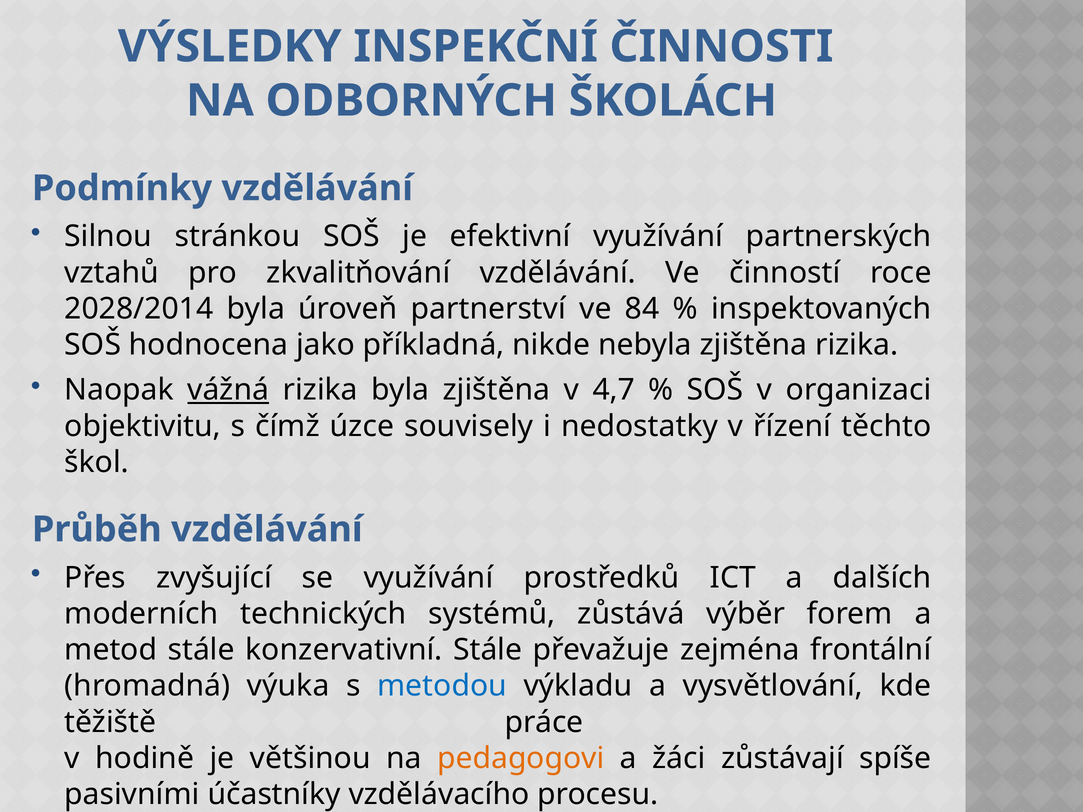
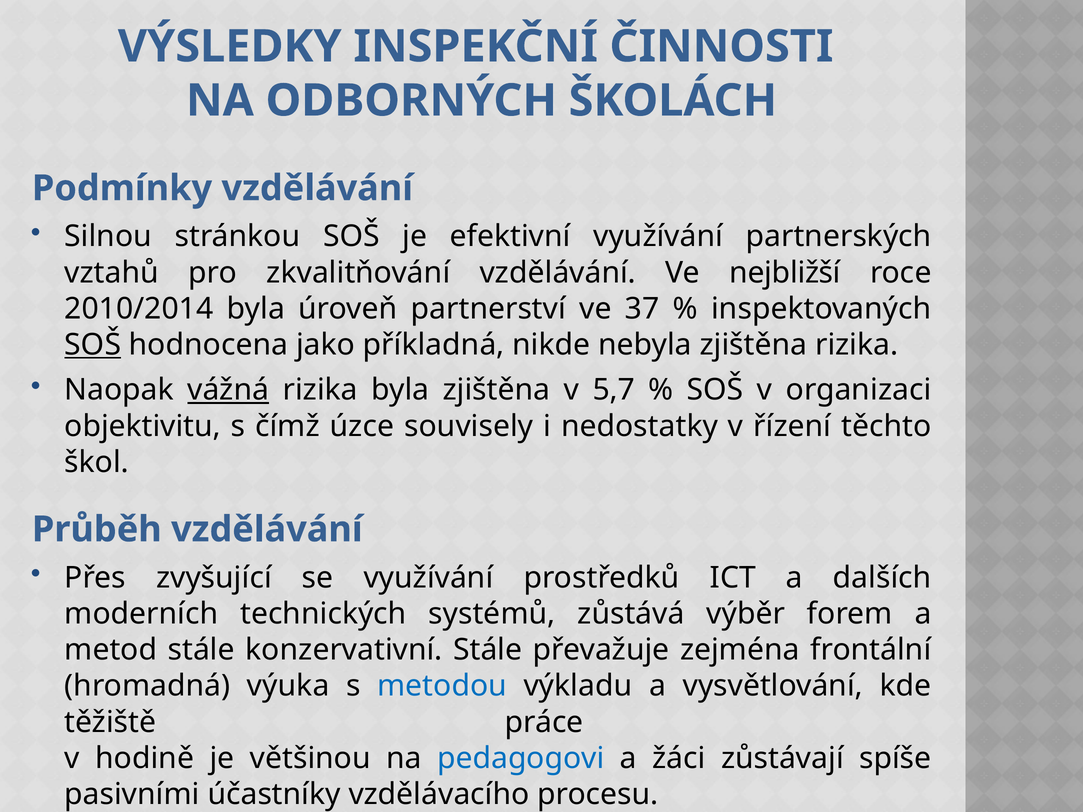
činností: činností -> nejbližší (785, 273)
2028/2014: 2028/2014 -> 2010/2014 (139, 309)
84: 84 -> 37 (642, 309)
SOŠ underline: none -> present (93, 345)
4,7: 4,7 -> 5,7 (614, 390)
pedagogovi colour: orange -> blue (521, 758)
